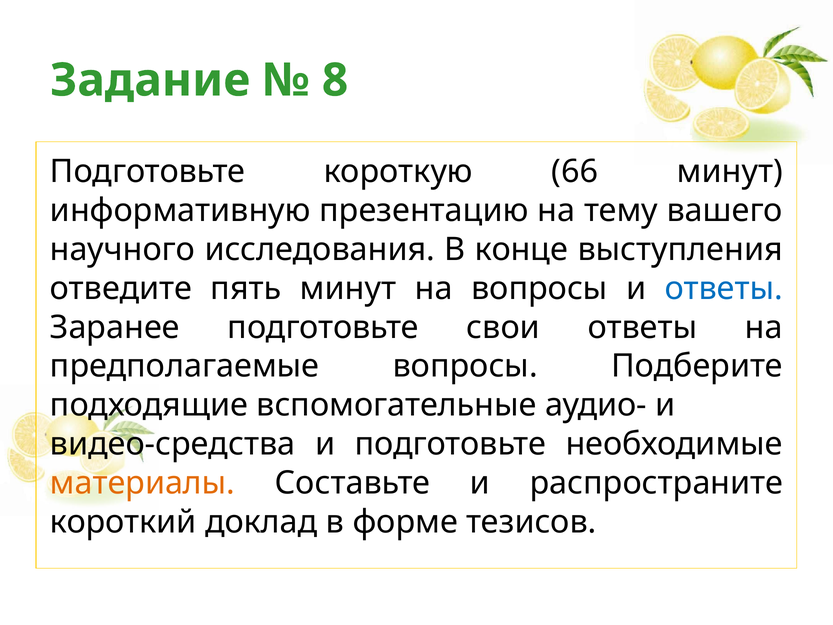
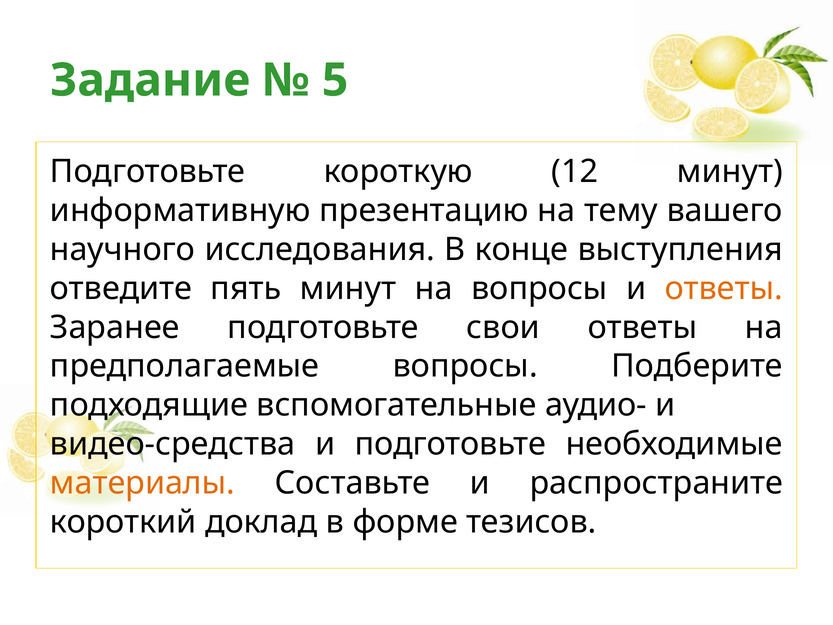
8: 8 -> 5 (335, 80)
66: 66 -> 12 (575, 172)
ответы colour: blue -> orange (724, 288)
